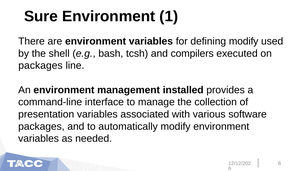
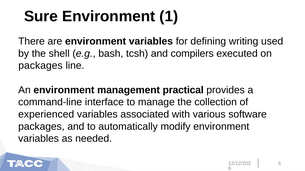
defining modify: modify -> writing (244, 41)
installed: installed -> practical (183, 90)
presentation: presentation -> experienced (46, 115)
